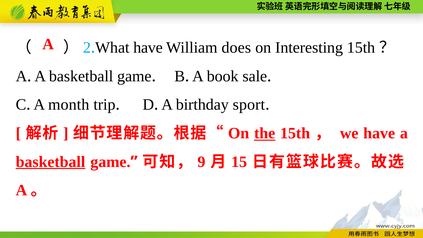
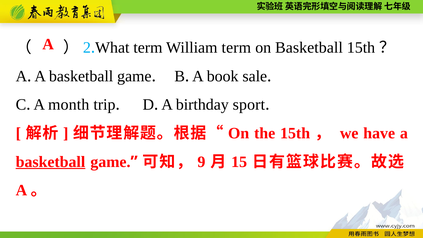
have: have -> term (148, 48)
William does: does -> term (236, 48)
on Interesting: Interesting -> Basketball (309, 48)
the underline: present -> none (265, 133)
